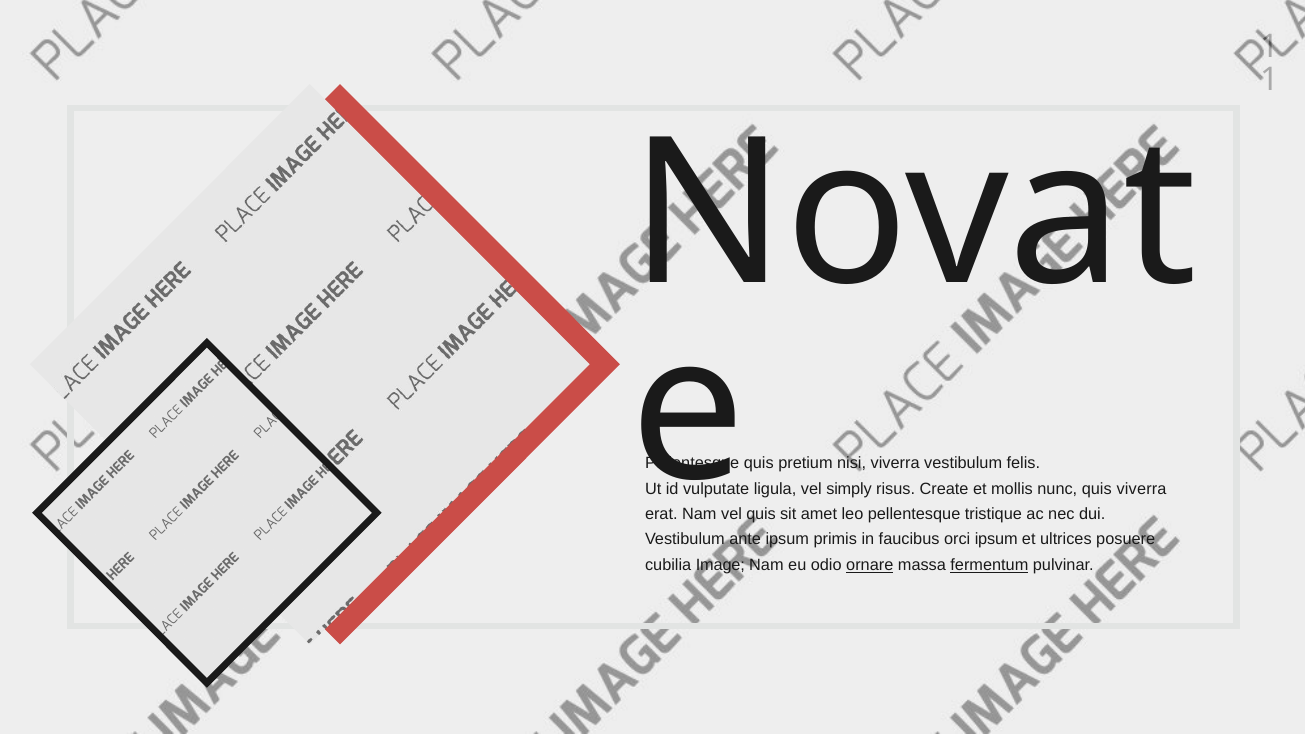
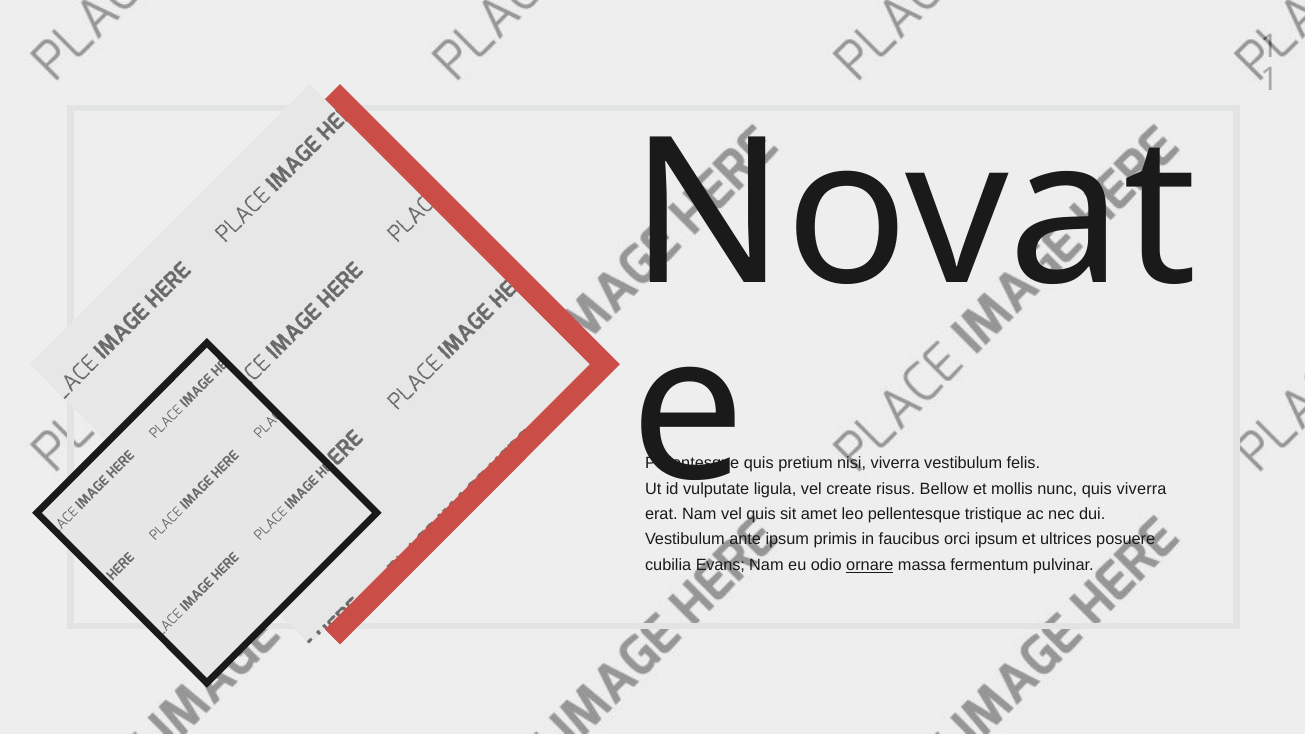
simply: simply -> create (849, 489)
Create: Create -> Bellow (944, 489)
Image: Image -> Evans (720, 565)
fermentum underline: present -> none (989, 565)
